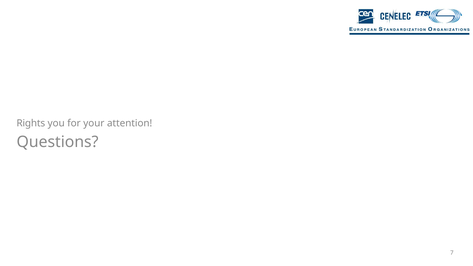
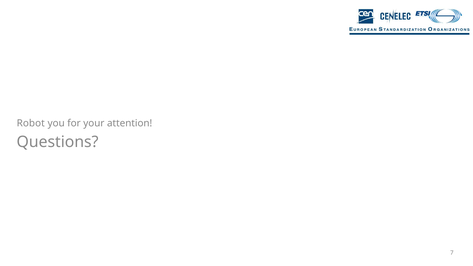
Rights: Rights -> Robot (31, 123)
